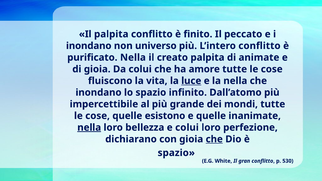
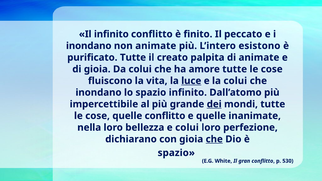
Il palpita: palpita -> infinito (111, 34)
non universo: universo -> animate (156, 46)
L’intero conflitto: conflitto -> esistono (259, 46)
purificato Nella: Nella -> Tutte (133, 57)
la nella: nella -> colui (235, 81)
dei underline: none -> present (214, 104)
quelle esistono: esistono -> conflitto (165, 116)
nella underline: present -> none (89, 128)
